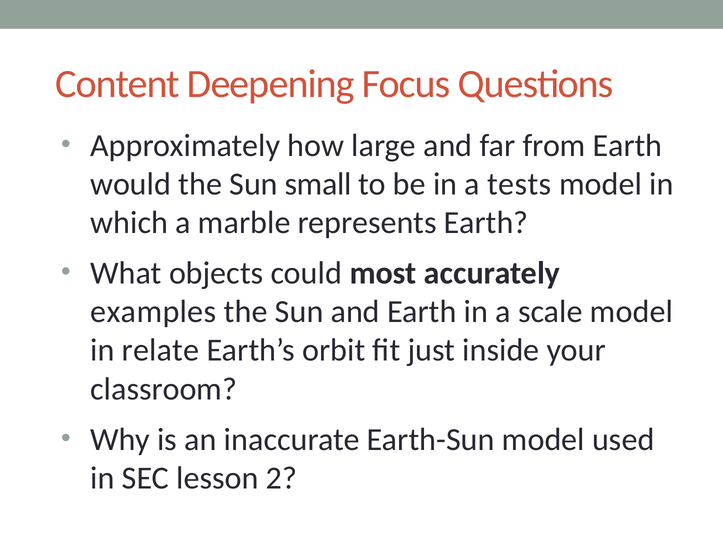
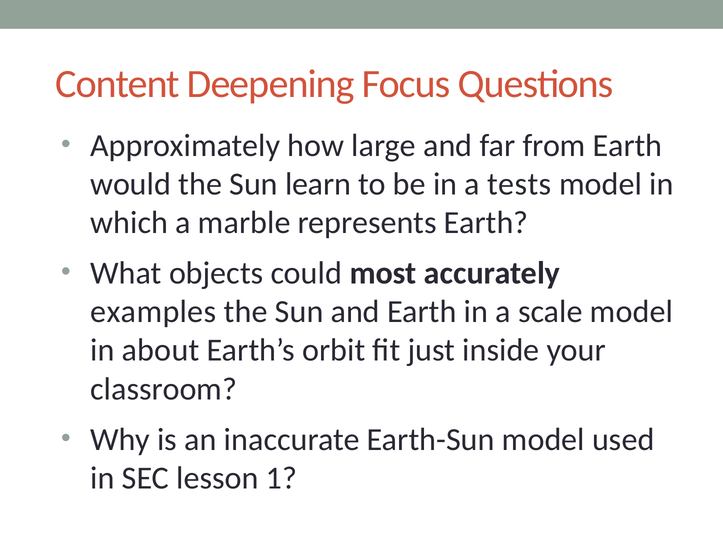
small: small -> learn (318, 184)
relate: relate -> about (161, 351)
2: 2 -> 1 (282, 478)
